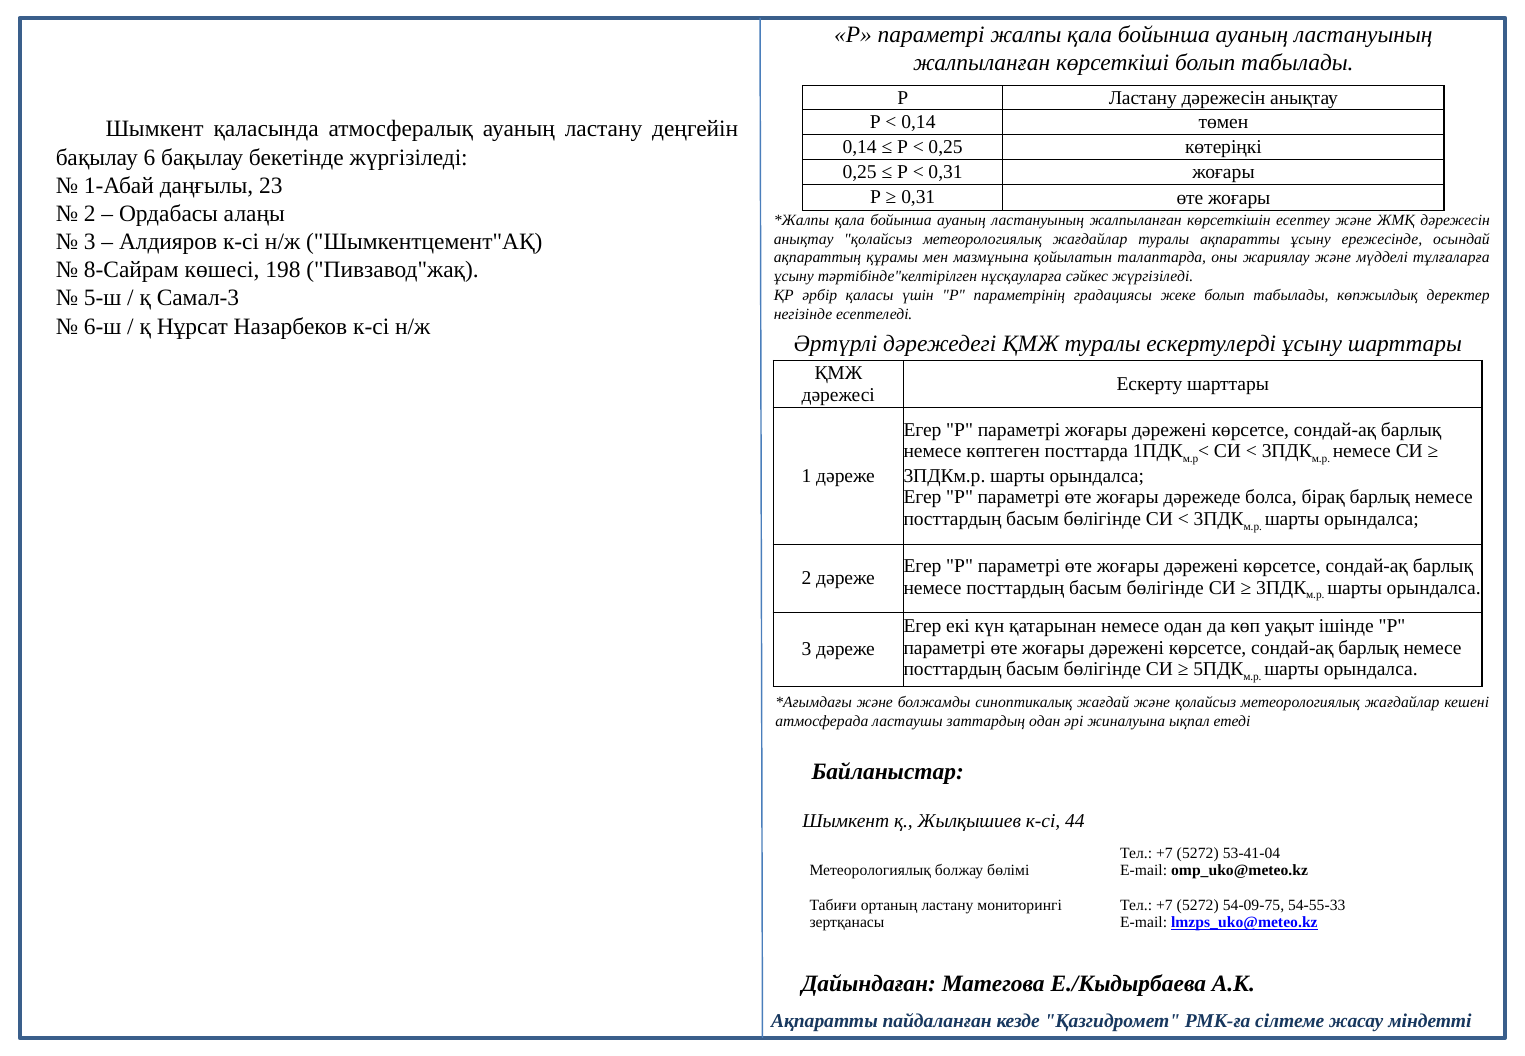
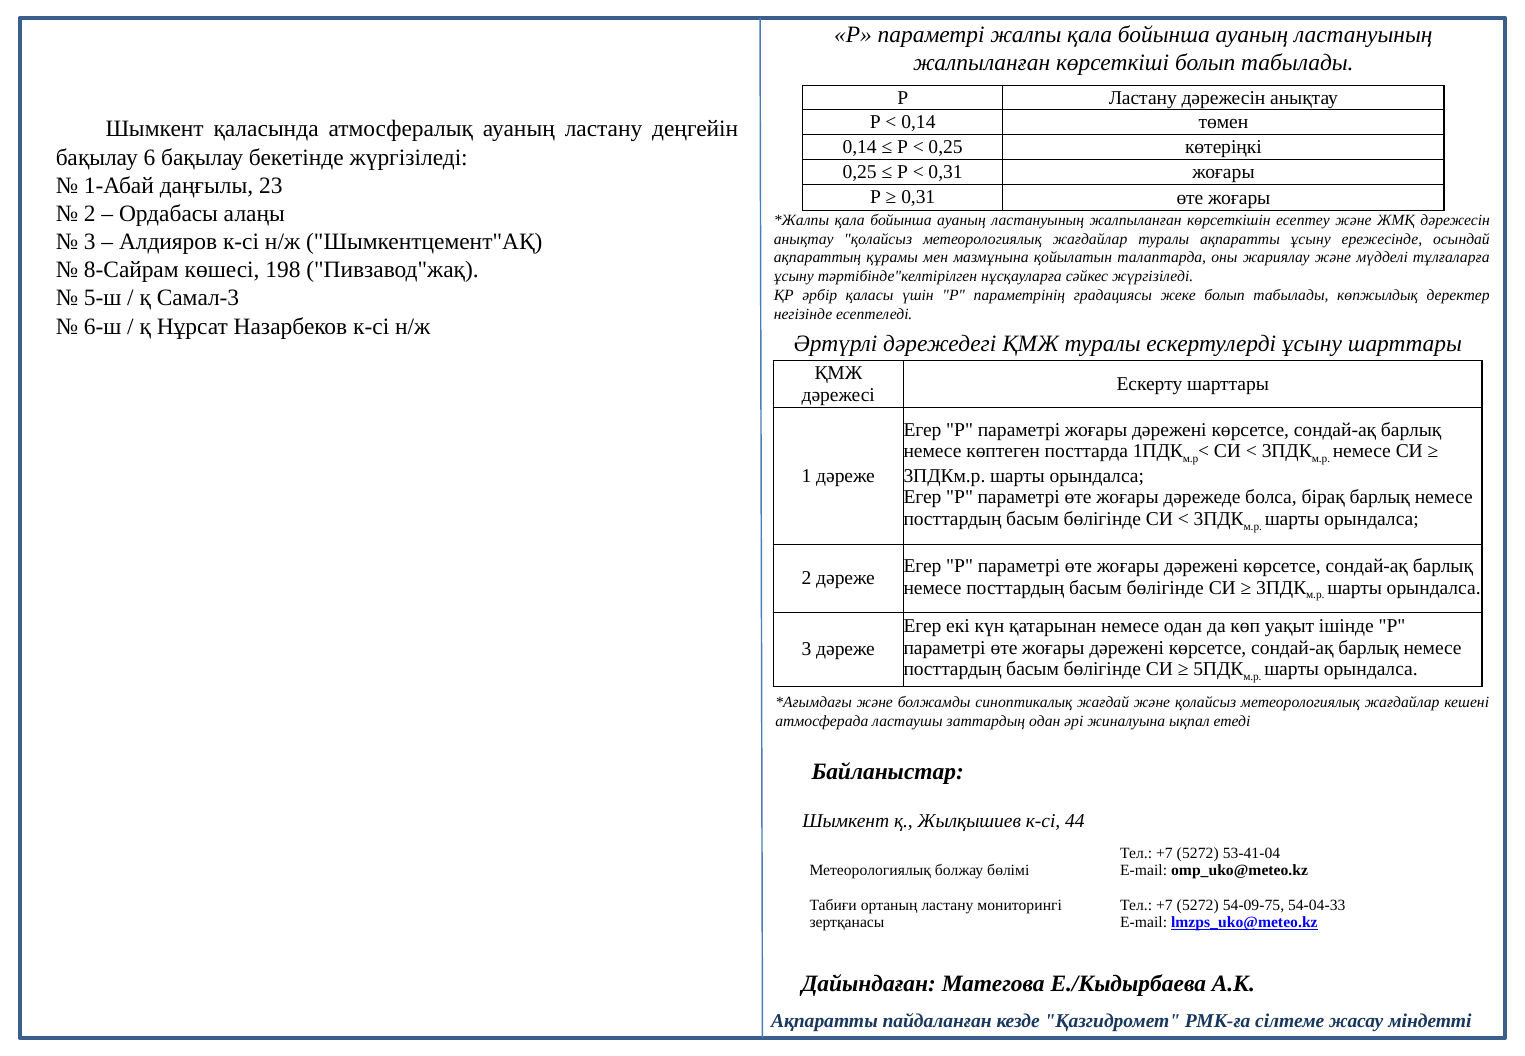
54-55-33: 54-55-33 -> 54-04-33 (1317, 905)
